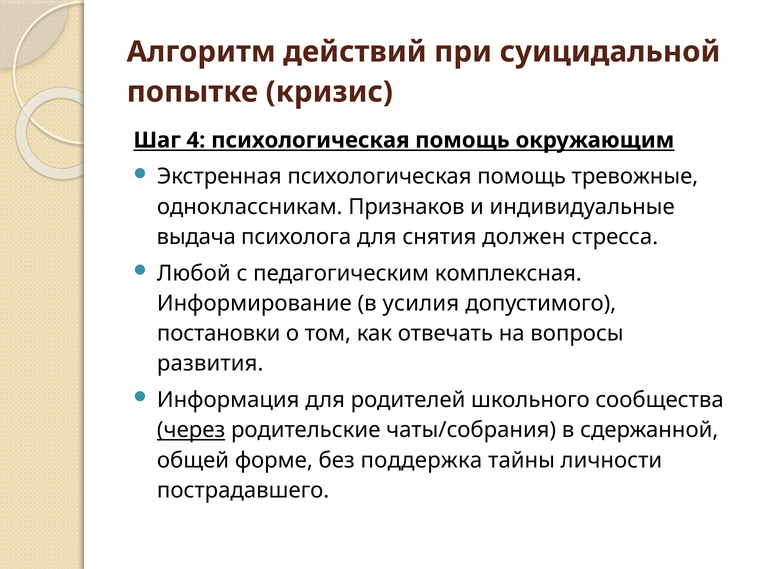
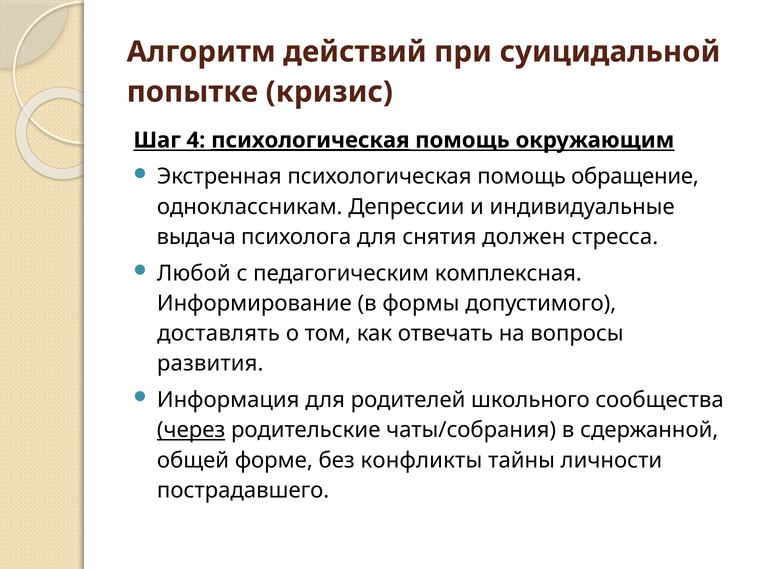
психологическая underline: none -> present (310, 140)
тревожные: тревожные -> обращение (635, 177)
Признаков: Признаков -> Депрессии (406, 207)
усилия: усилия -> формы (421, 304)
постановки: постановки -> доставлять (219, 334)
поддержка: поддержка -> конфликты (421, 460)
